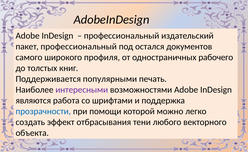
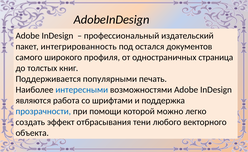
пакет профессиональный: профессиональный -> интегрированность (79, 47)
рабочего: рабочего -> страница (216, 57)
интересными colour: purple -> blue (82, 90)
